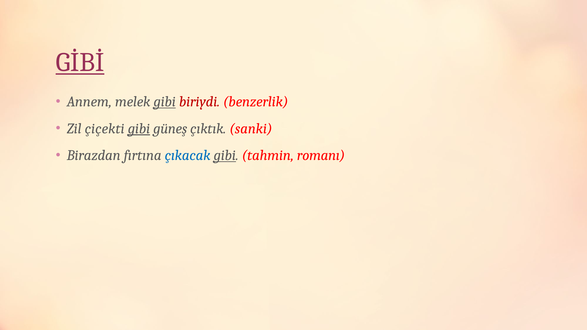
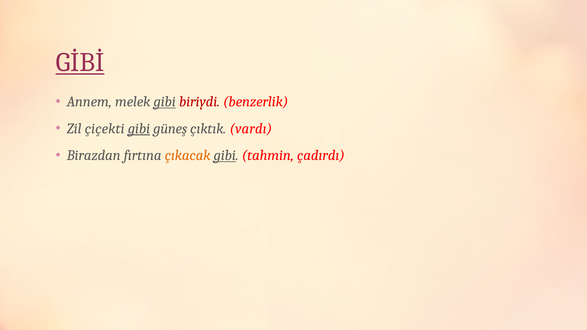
sanki: sanki -> vardı (251, 129)
çıkacak colour: blue -> orange (188, 155)
romanı: romanı -> çadırdı (321, 155)
